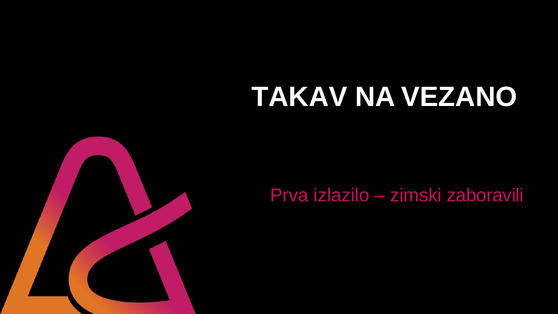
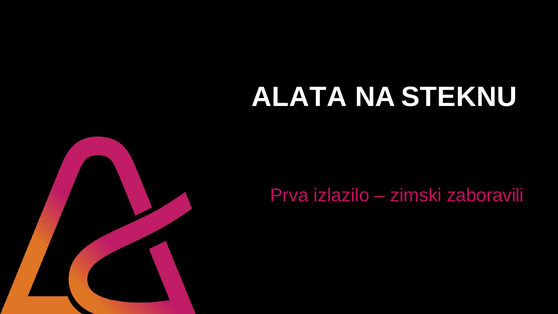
TAKAV: TAKAV -> ALATA (299, 97)
VEZANO: VEZANO -> STEKNU (459, 97)
